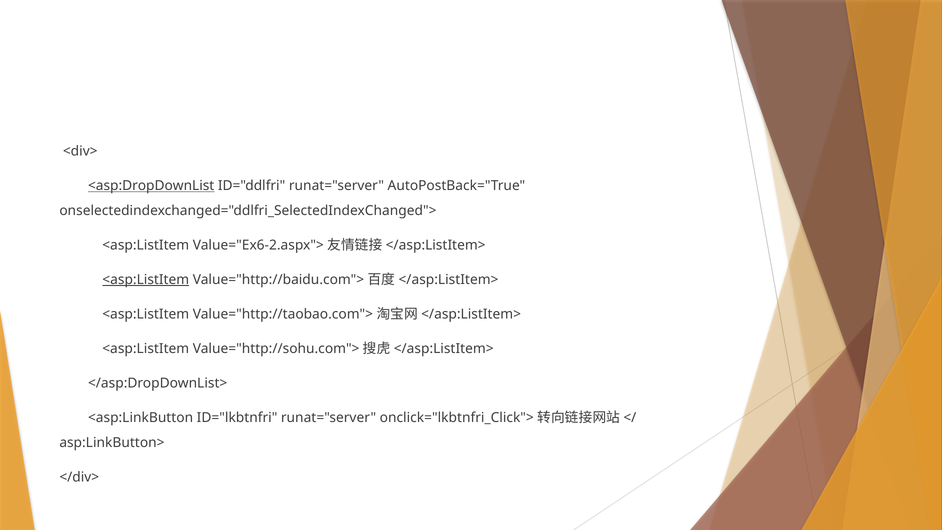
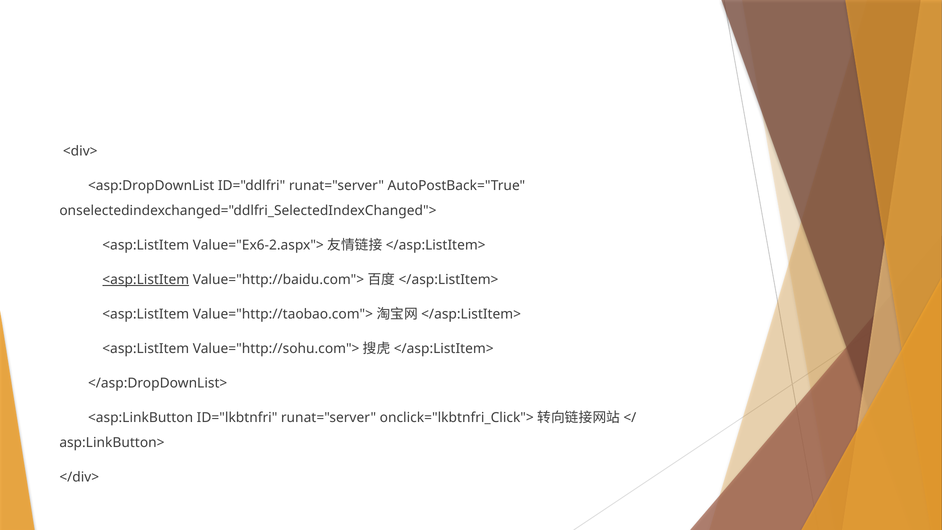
<asp:DropDownList underline: present -> none (151, 186)
